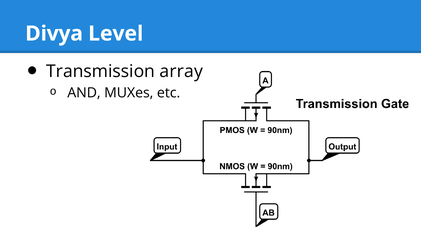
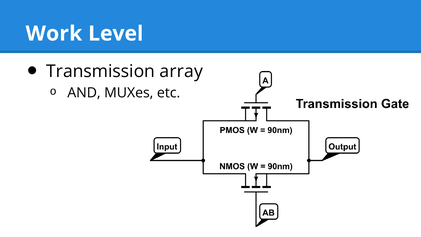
Divya: Divya -> Work (54, 34)
